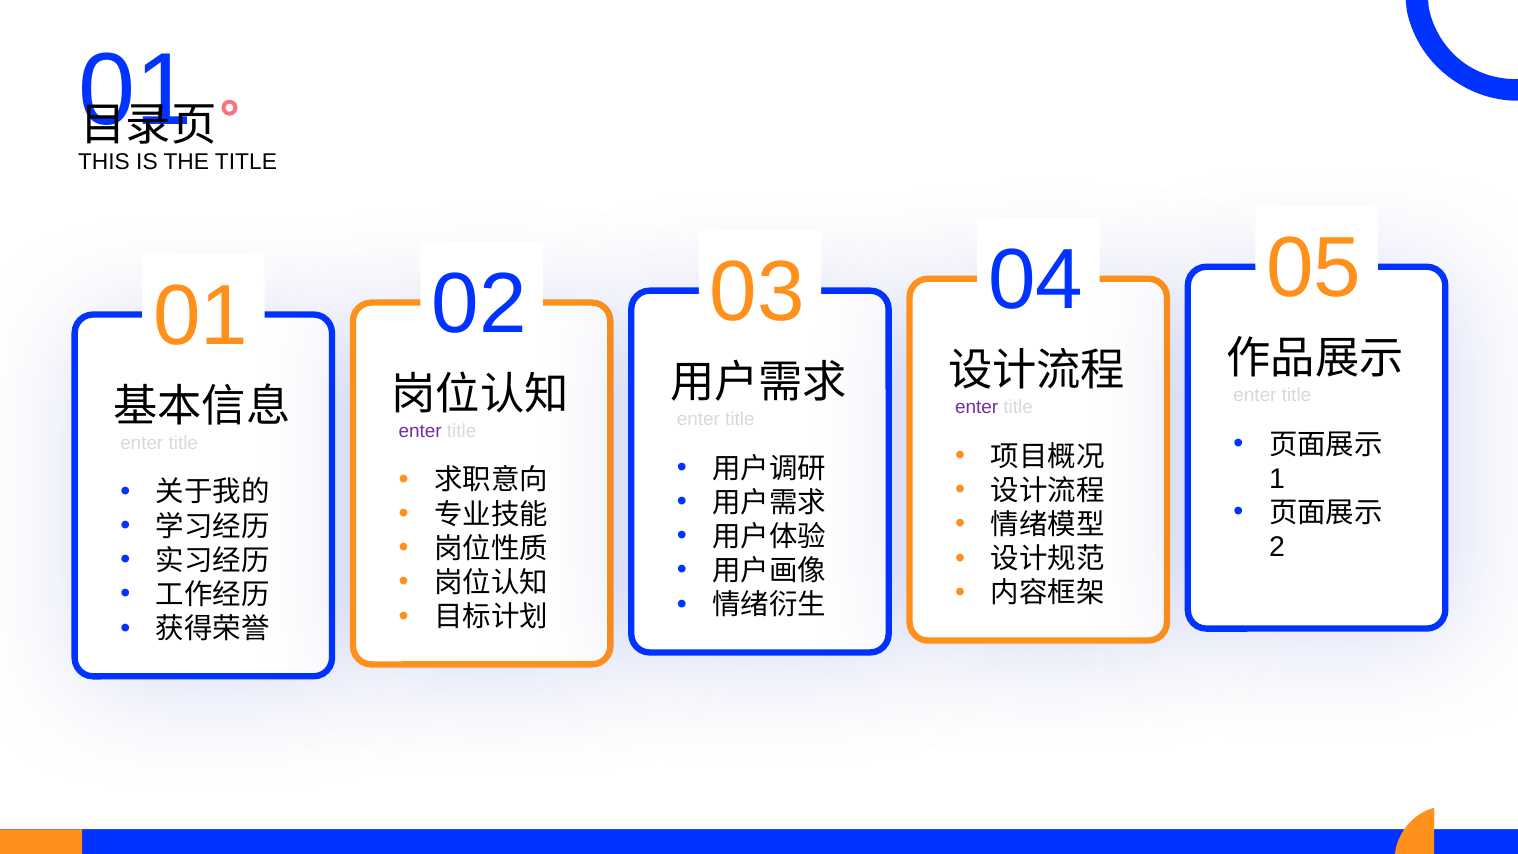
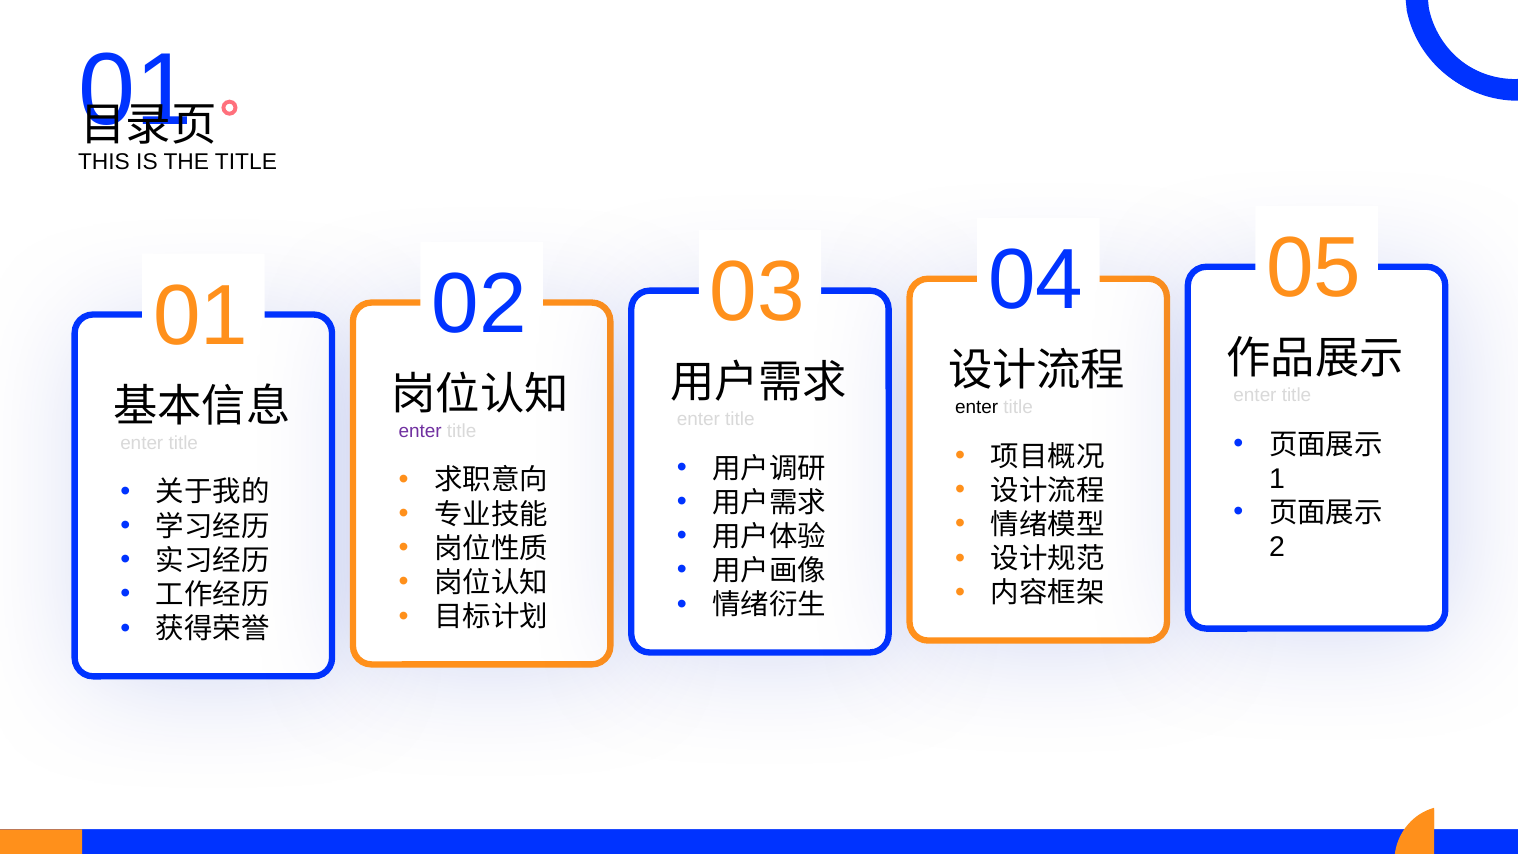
enter colour: purple -> black (977, 407)
